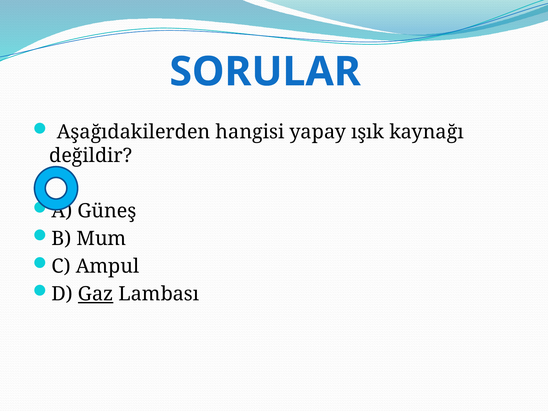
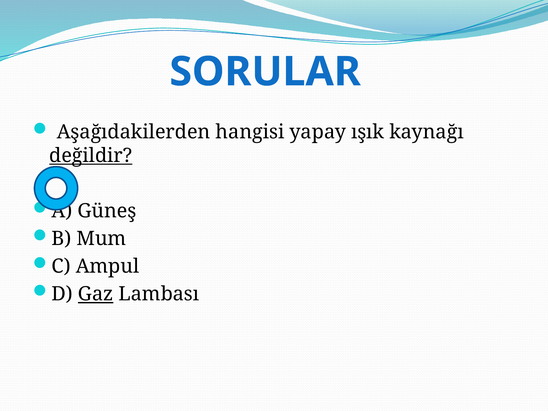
değildir underline: none -> present (91, 156)
